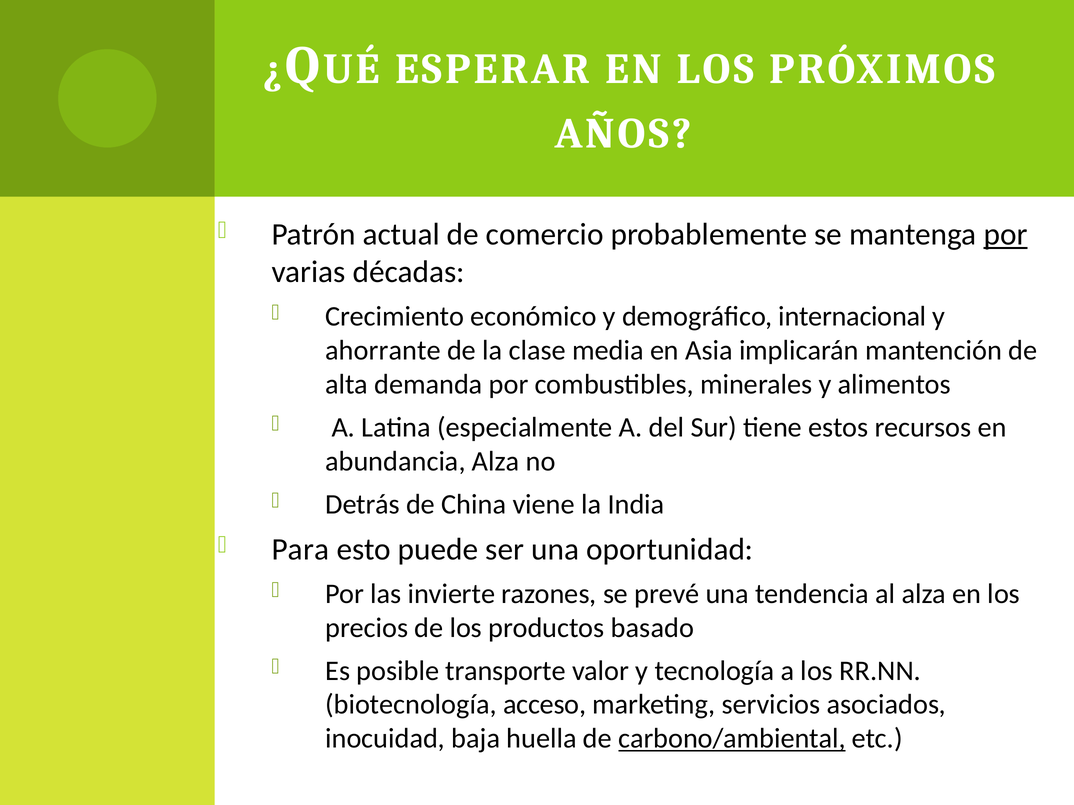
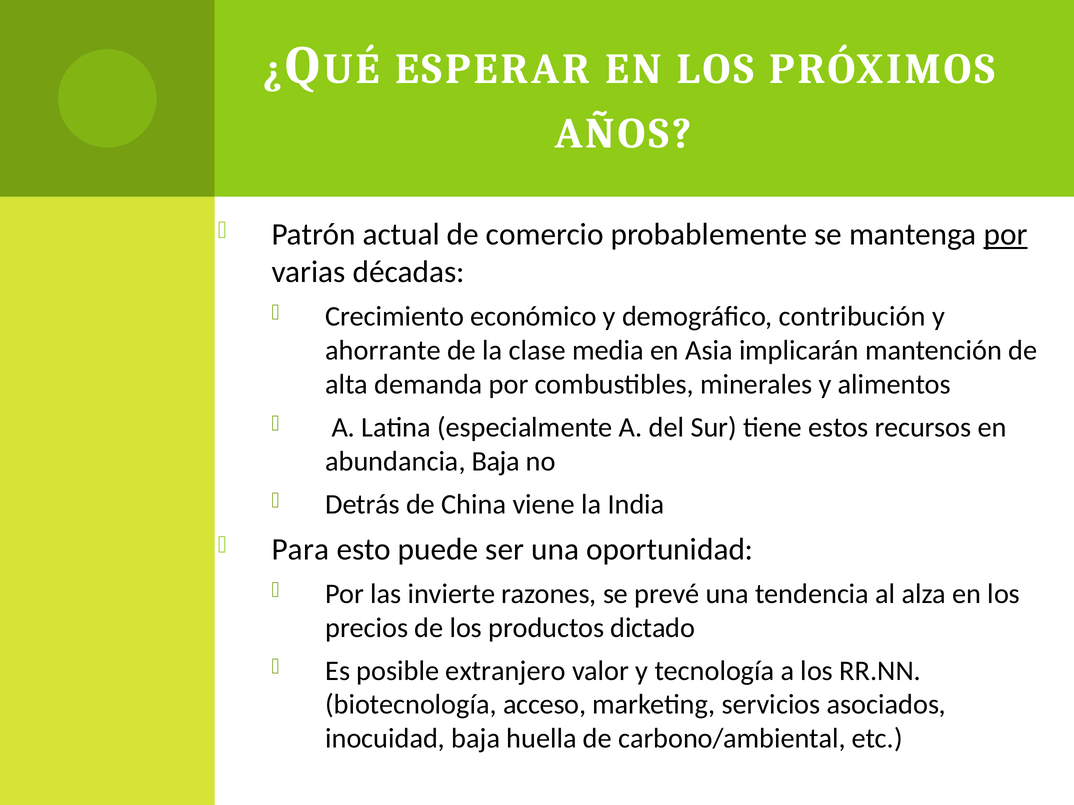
internacional: internacional -> contribución (852, 317)
abundancia Alza: Alza -> Baja (496, 462)
basado: basado -> dictado (653, 628)
transporte: transporte -> extranjero (505, 671)
carbono/ambiental underline: present -> none (732, 739)
